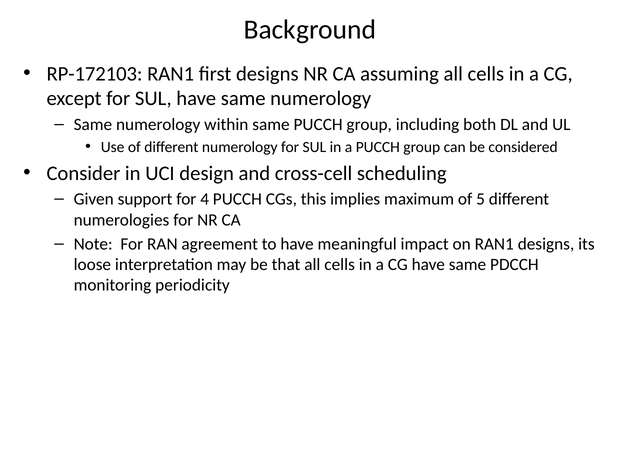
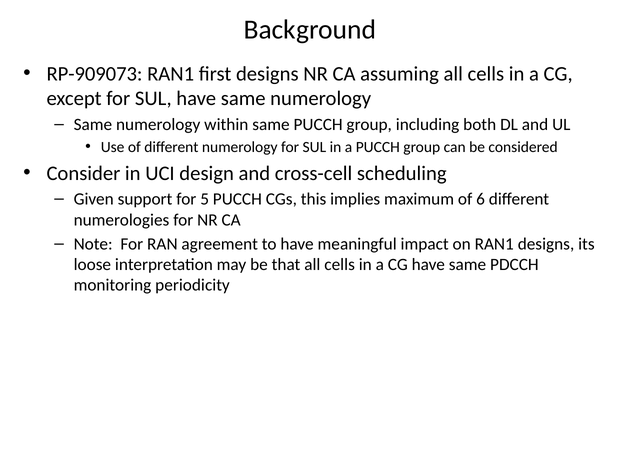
RP-172103: RP-172103 -> RP-909073 (94, 74)
4: 4 -> 5 (205, 199)
5: 5 -> 6 (481, 199)
